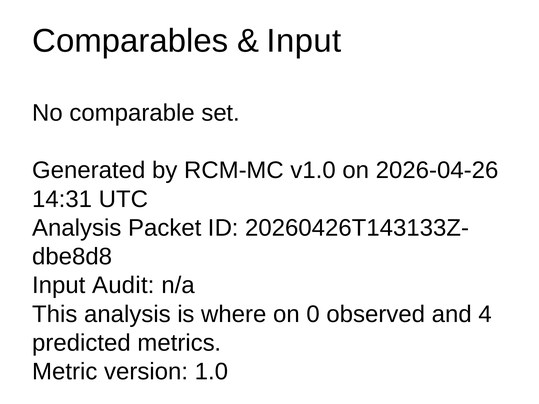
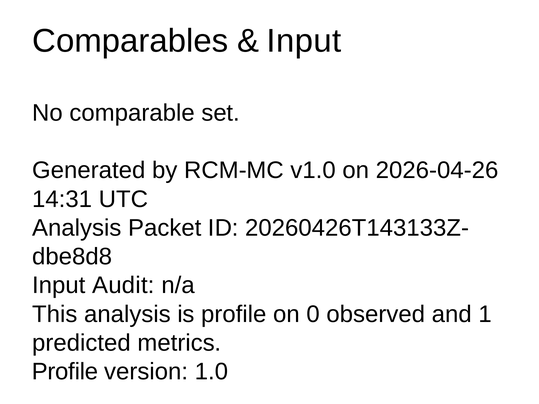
is where: where -> profile (234, 314)
4: 4 -> 1 (485, 314)
Metric: Metric -> Profile (65, 372)
